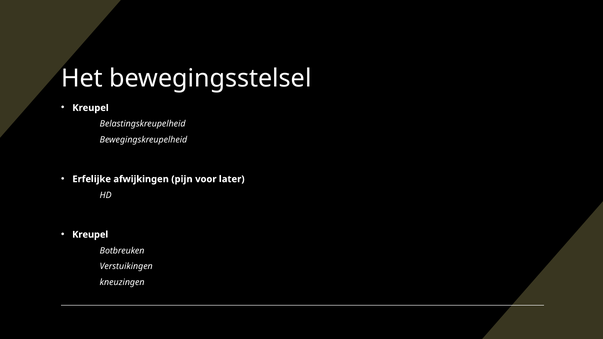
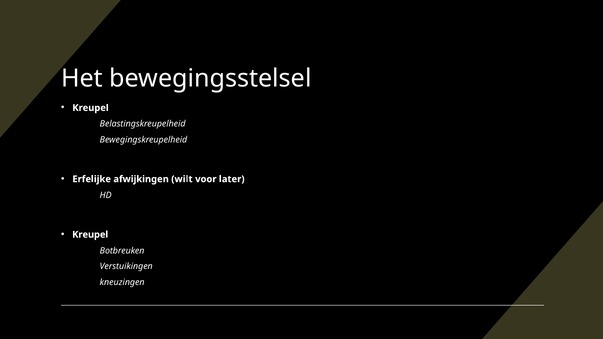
pijn: pijn -> wilt (182, 179)
